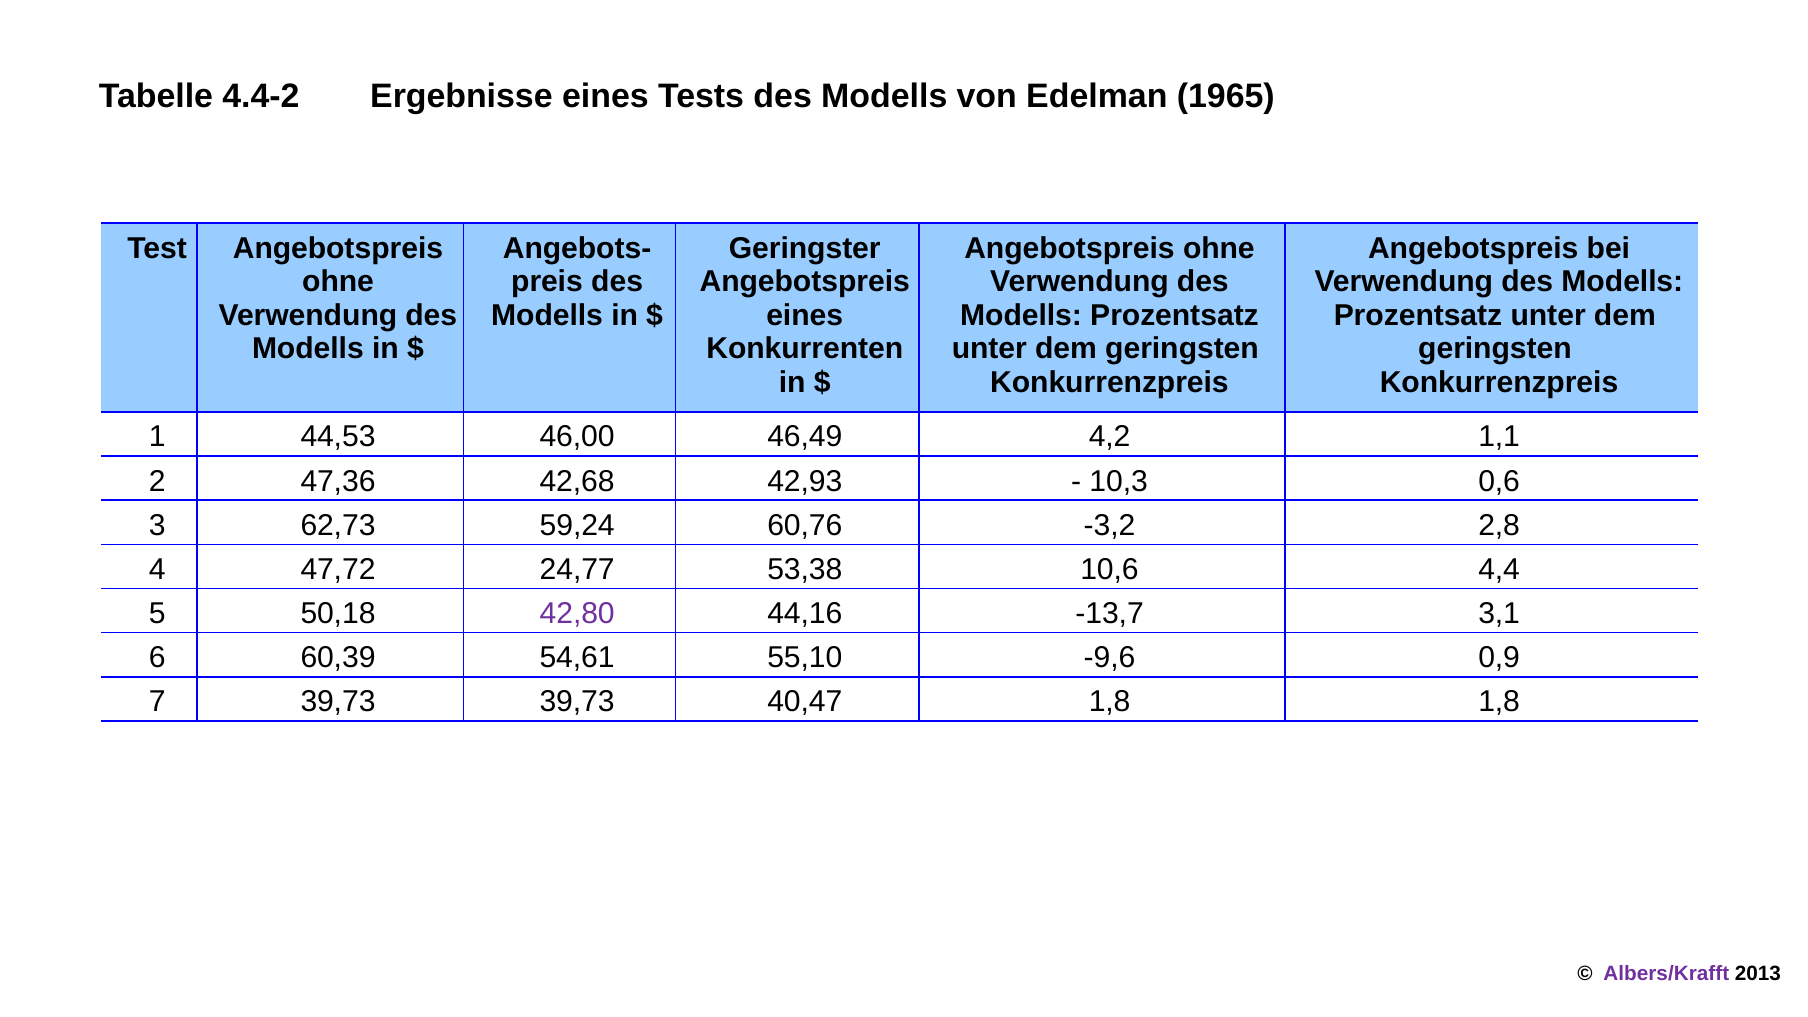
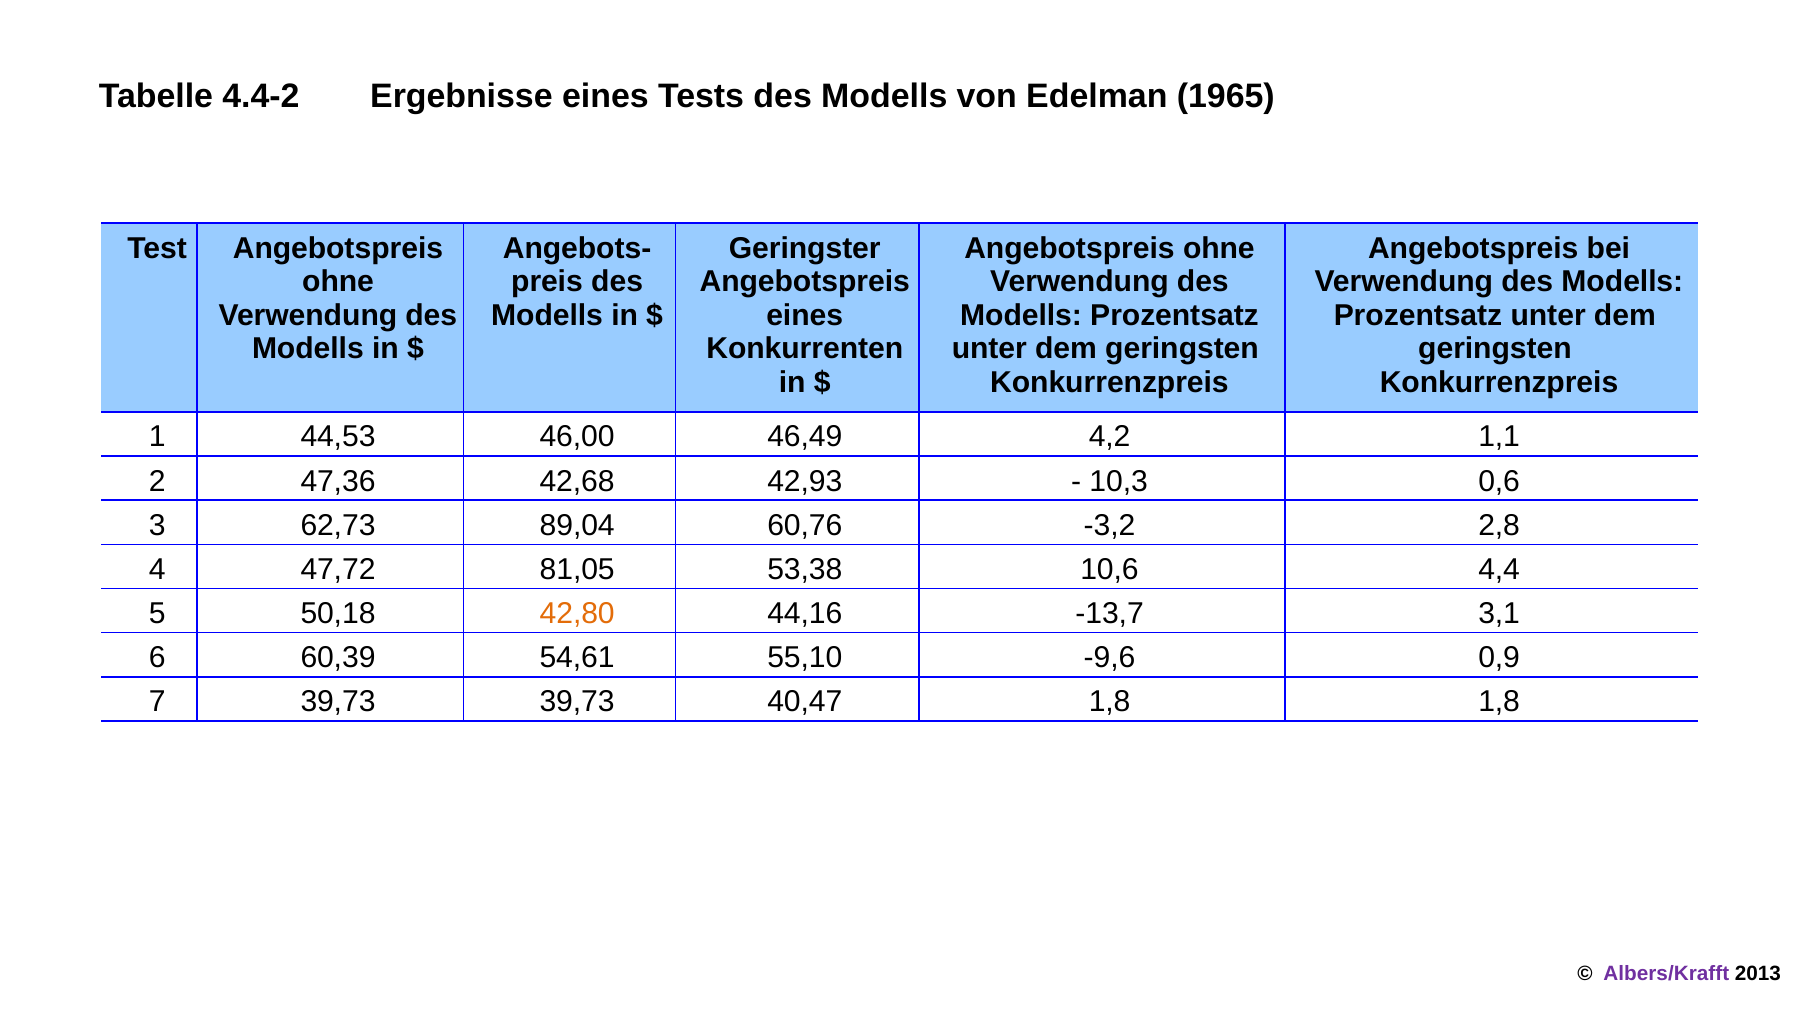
59,24: 59,24 -> 89,04 (577, 525)
24,77: 24,77 -> 81,05 (577, 570)
42,80 colour: purple -> orange (577, 614)
